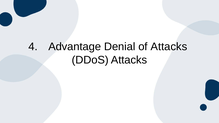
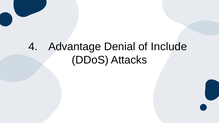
of Attacks: Attacks -> Include (169, 47)
